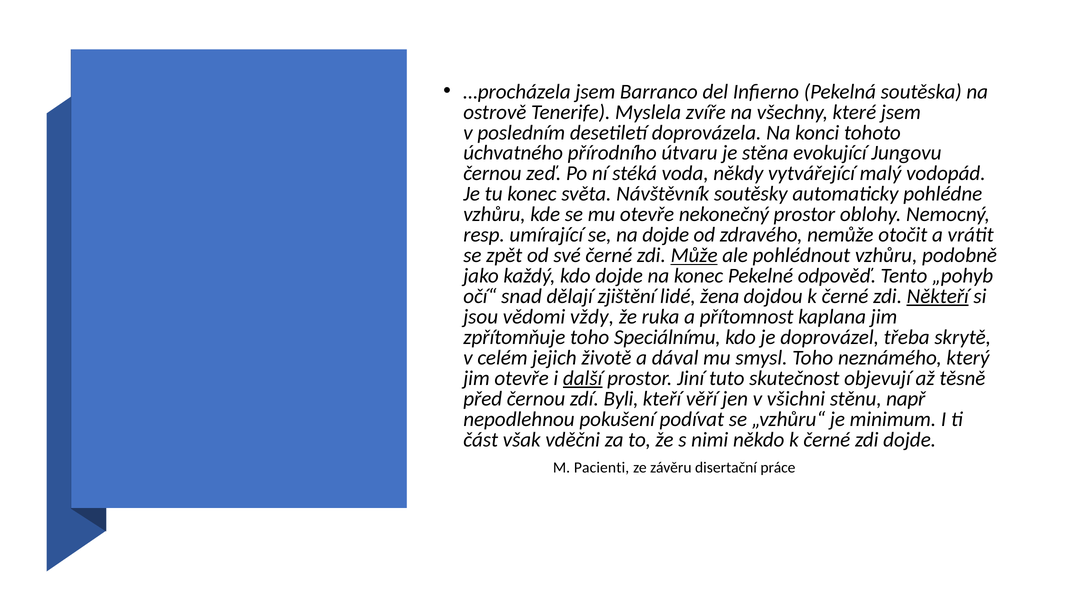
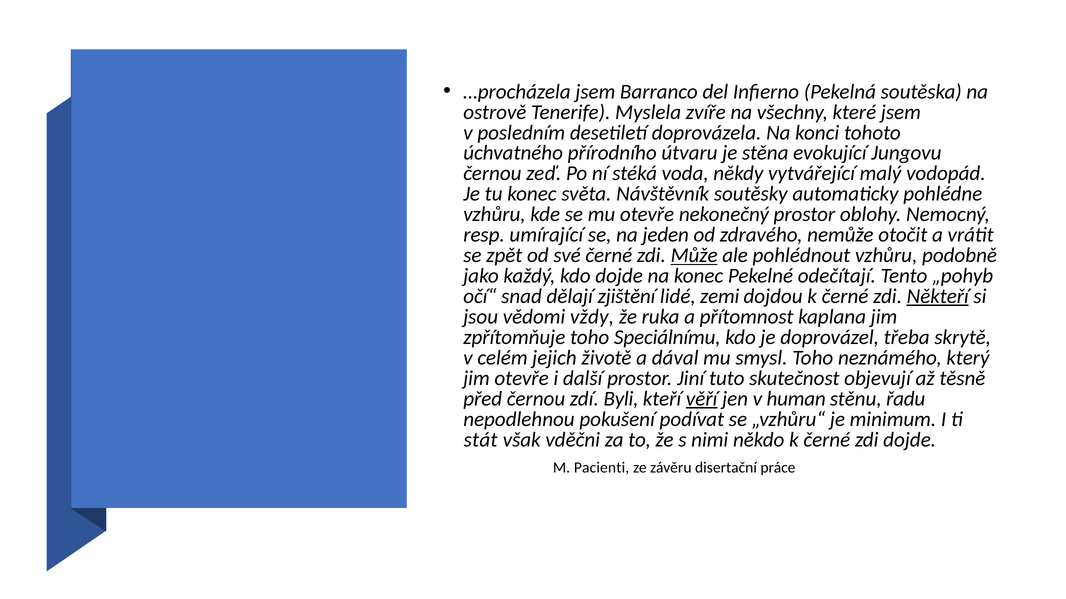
na dojde: dojde -> jeden (666, 235)
odpověď: odpověď -> odečítají (837, 276)
žena: žena -> zemi (720, 297)
další underline: present -> none (583, 379)
věří underline: none -> present (702, 399)
všichni: všichni -> human (796, 399)
např: např -> řadu (906, 399)
část: část -> stát (481, 440)
